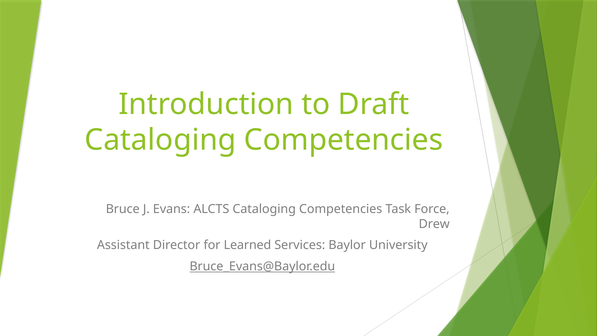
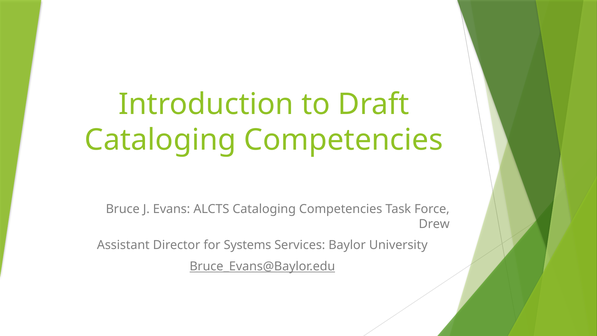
Learned: Learned -> Systems (247, 245)
